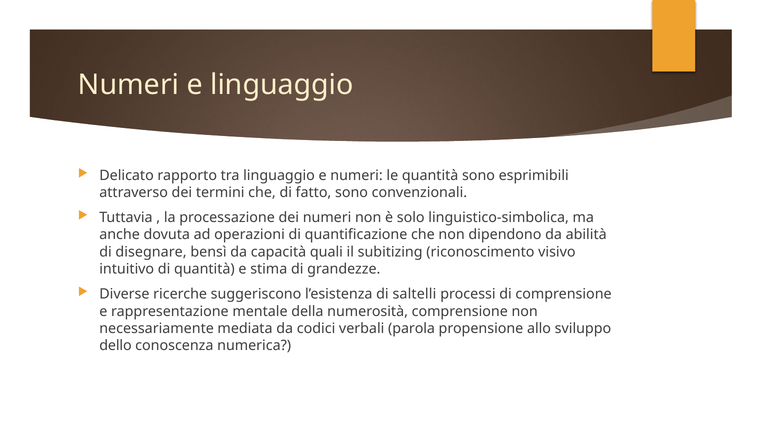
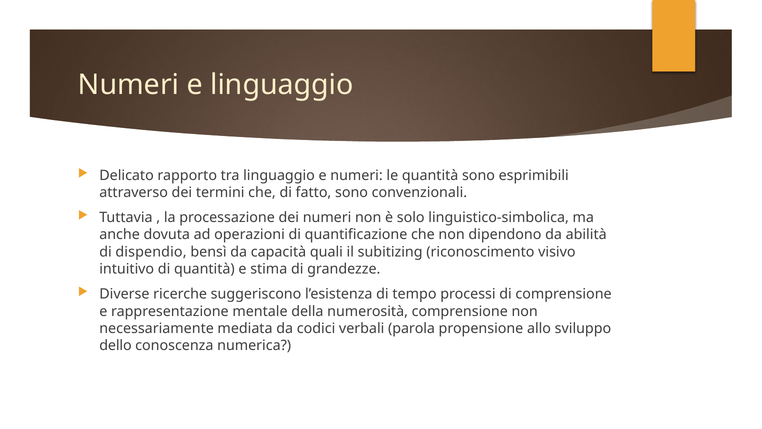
disegnare: disegnare -> dispendio (151, 252)
saltelli: saltelli -> tempo (414, 294)
